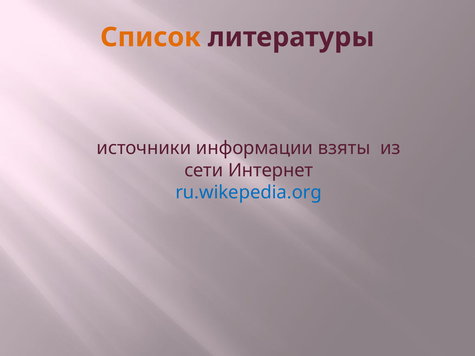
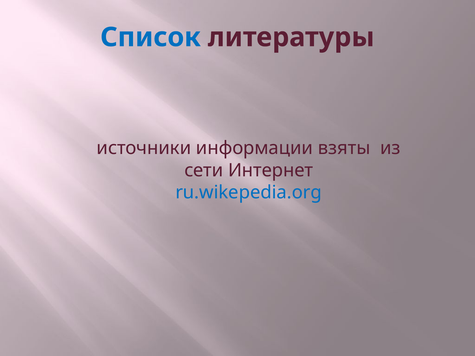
Список colour: orange -> blue (151, 37)
